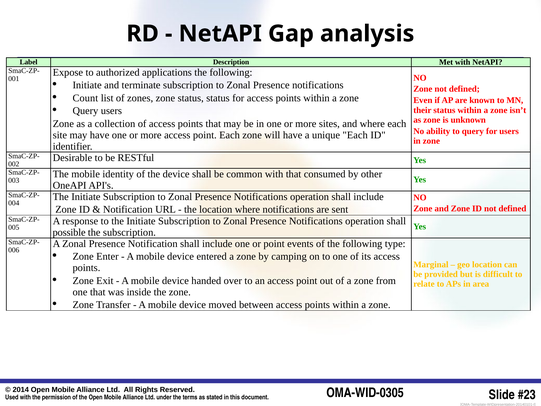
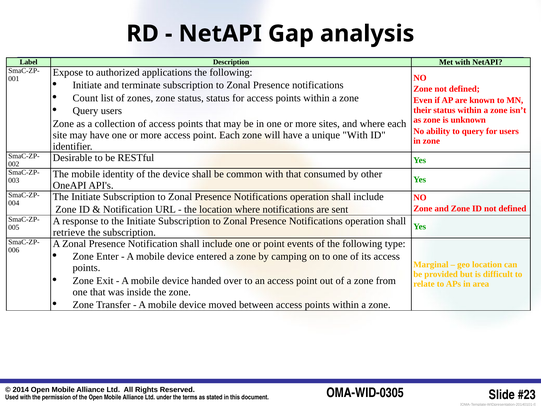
unique Each: Each -> With (355, 135)
possible: possible -> retrieve (69, 232)
